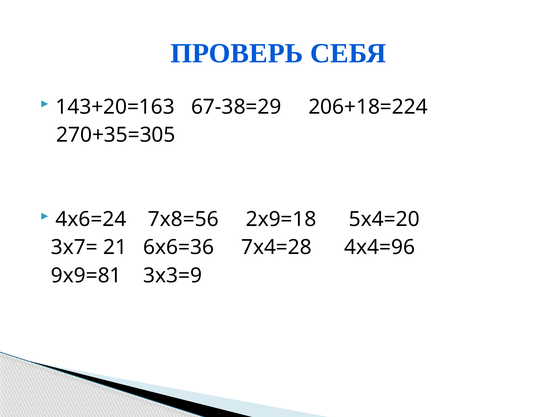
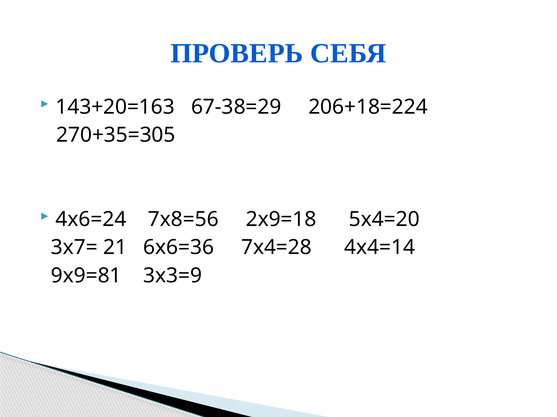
4x4=96: 4x4=96 -> 4x4=14 (380, 248)
